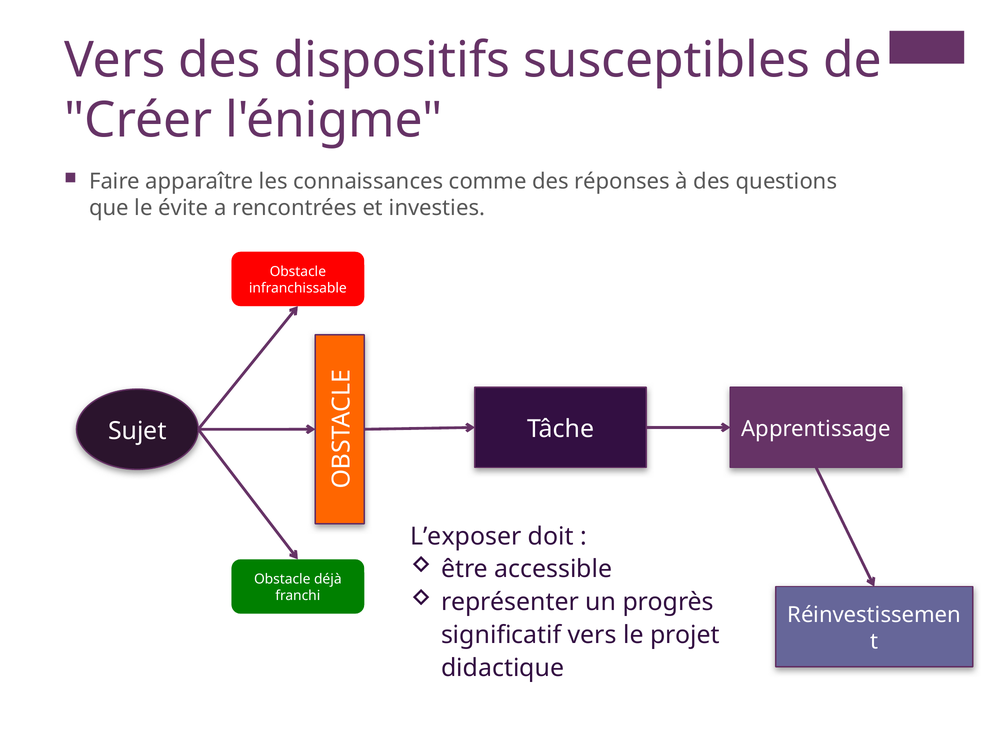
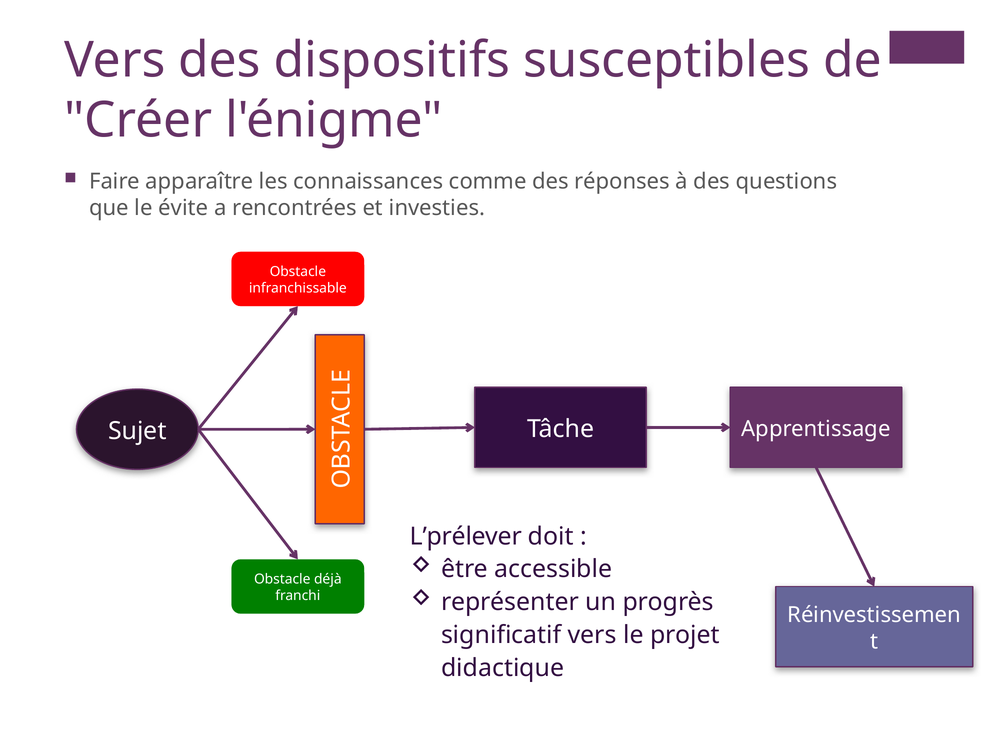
L’exposer: L’exposer -> L’prélever (466, 536)
